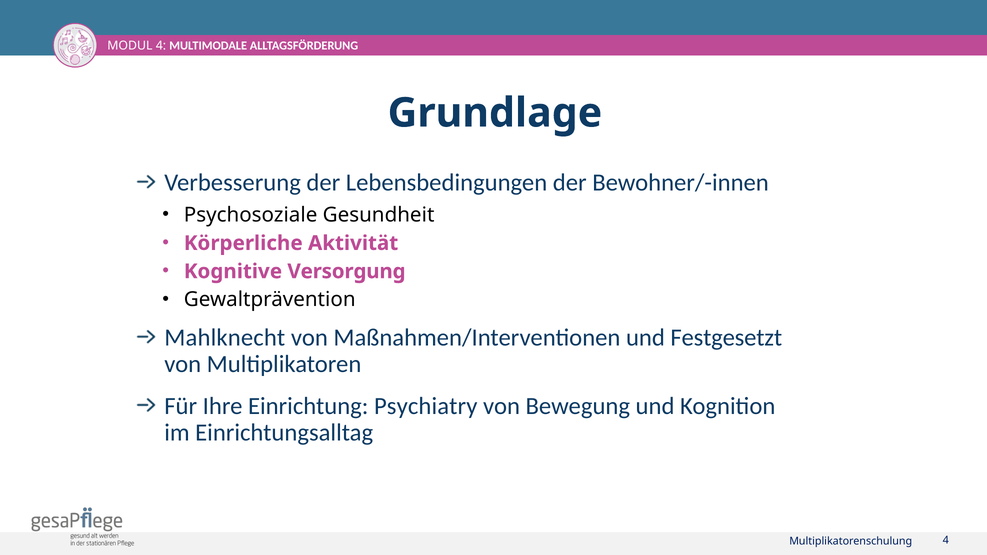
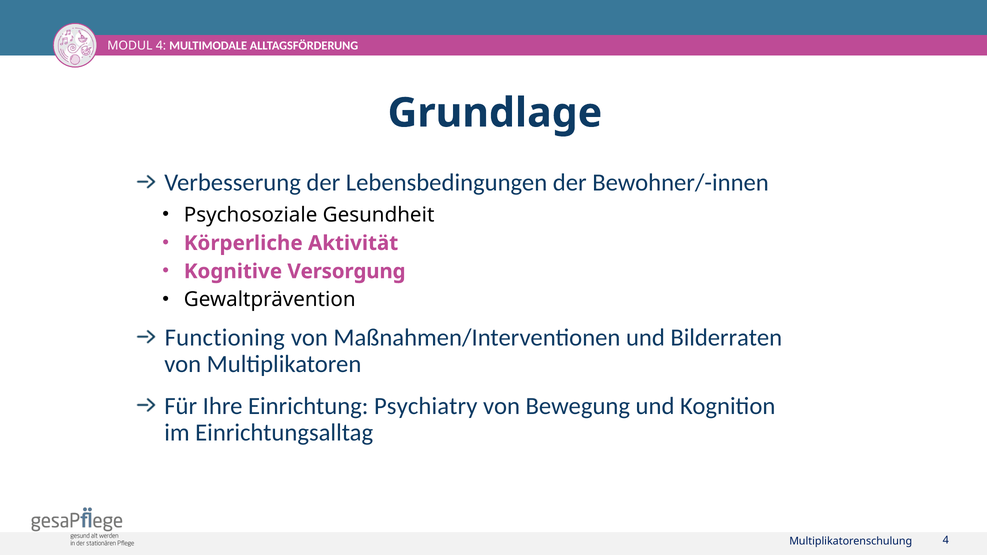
Mahlknecht: Mahlknecht -> Functioning (225, 338)
Festgesetzt: Festgesetzt -> Bilderraten (726, 338)
